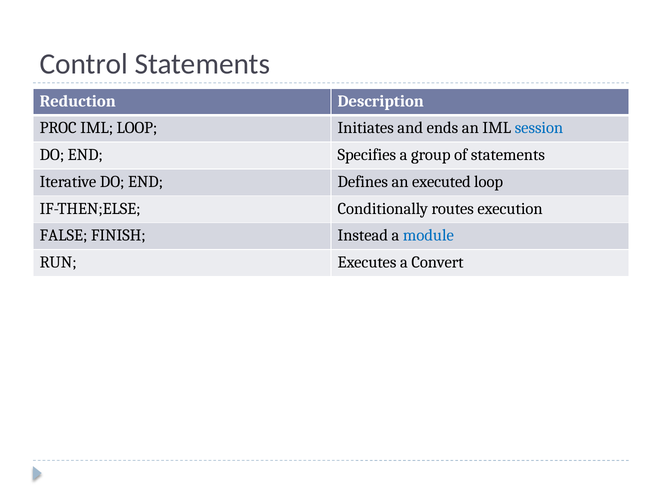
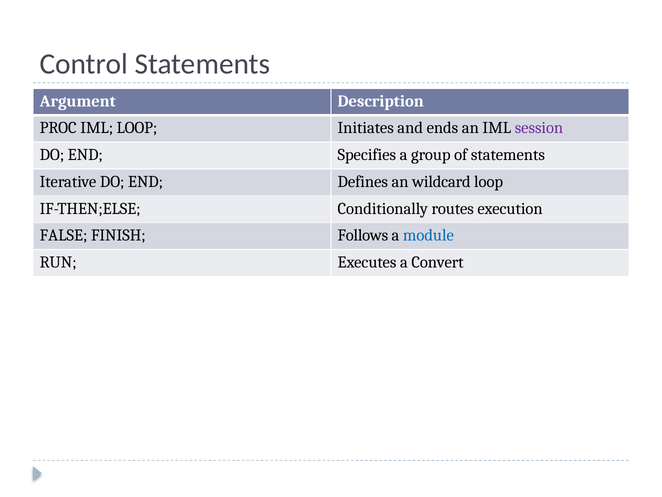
Reduction: Reduction -> Argument (78, 101)
session colour: blue -> purple (539, 128)
executed: executed -> wildcard (441, 182)
Instead: Instead -> Follows (363, 235)
